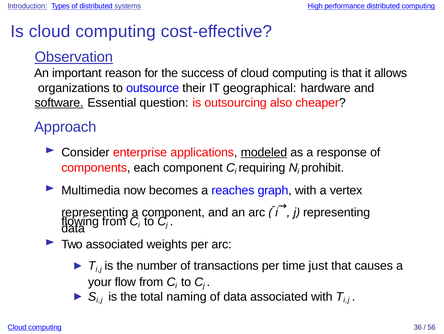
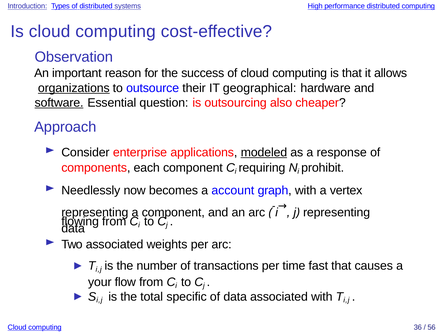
Observation underline: present -> none (74, 57)
organizations underline: none -> present (74, 88)
Multimedia: Multimedia -> Needlessly (91, 190)
reaches: reaches -> account (233, 190)
just: just -> fast (318, 265)
naming: naming -> specific (187, 296)
